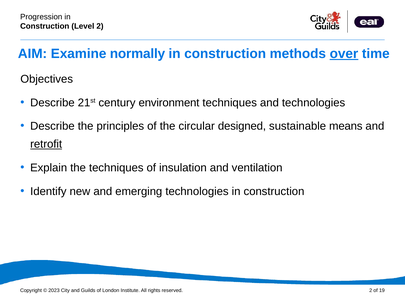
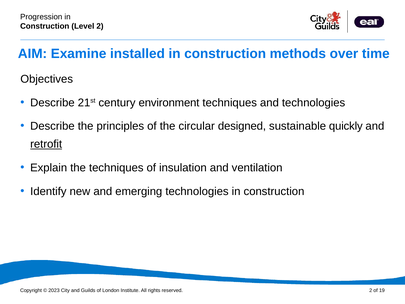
normally: normally -> installed (137, 54)
over underline: present -> none (344, 54)
means: means -> quickly (346, 126)
